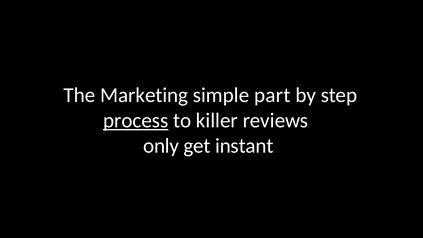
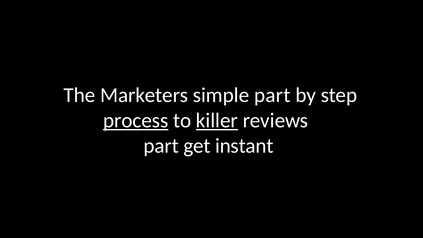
Marketing: Marketing -> Marketers (144, 95)
killer underline: none -> present (217, 120)
only: only -> part (161, 146)
